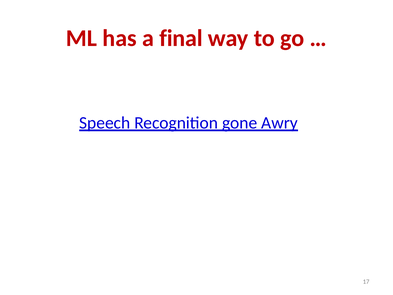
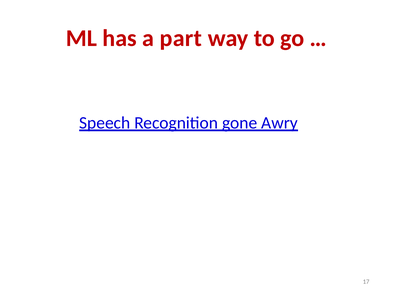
final: final -> part (181, 38)
